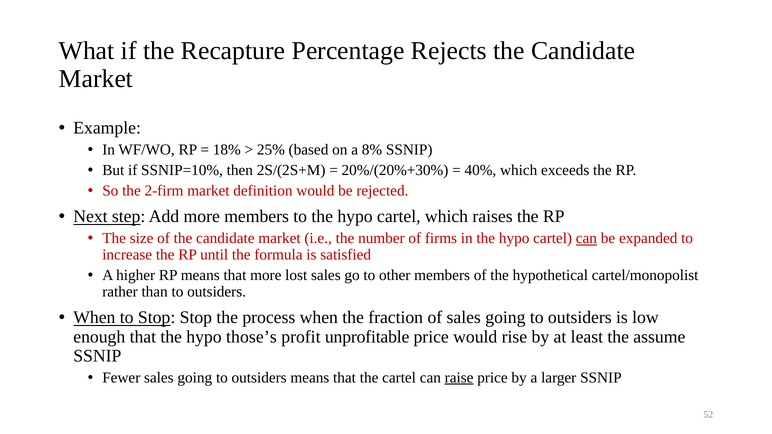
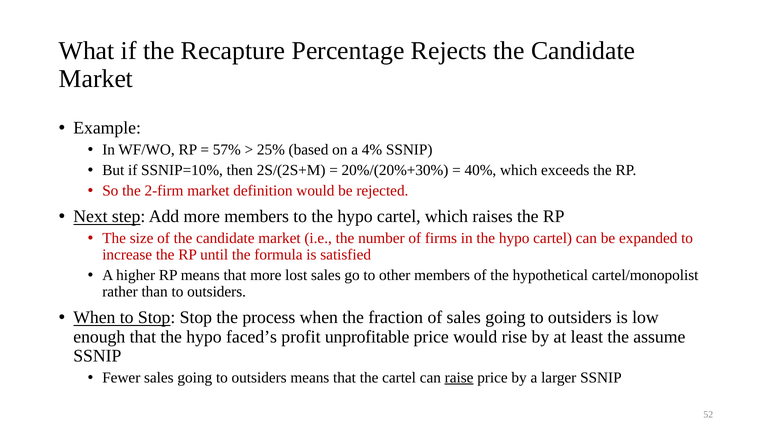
18%: 18% -> 57% (227, 150)
8%: 8% -> 4% (372, 150)
can underline: present -> none (586, 238)
those’s: those’s -> faced’s (252, 337)
